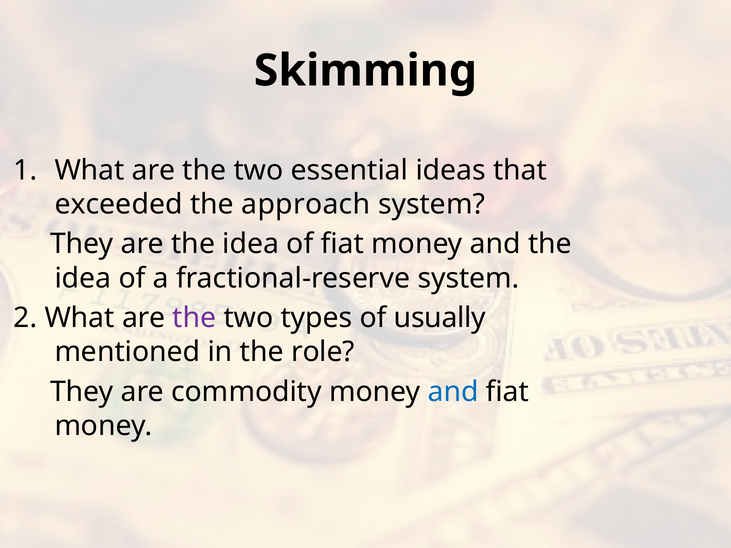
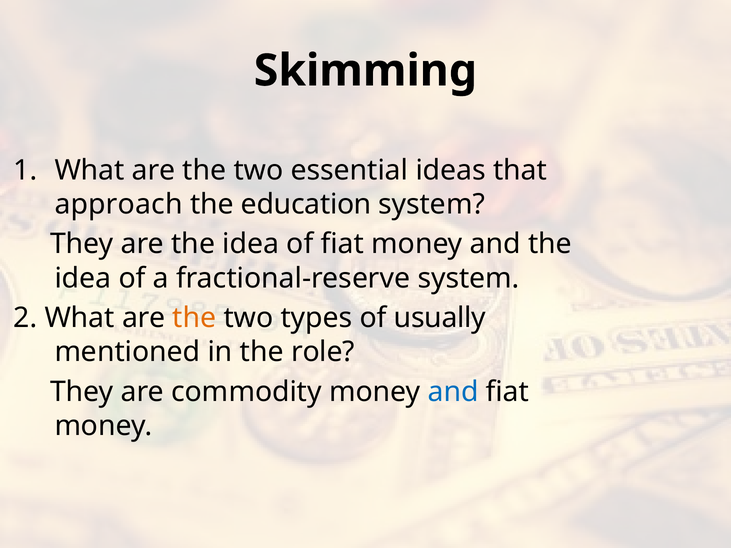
exceeded: exceeded -> approach (119, 204)
approach: approach -> education (306, 204)
the colour: purple -> orange (194, 318)
